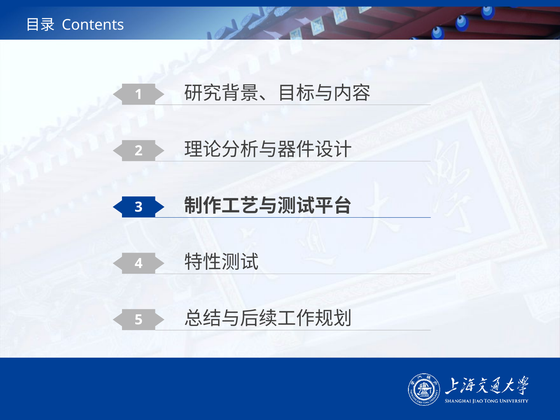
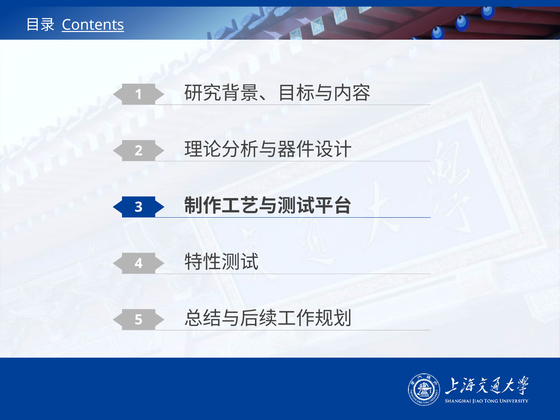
Contents underline: none -> present (93, 25)
